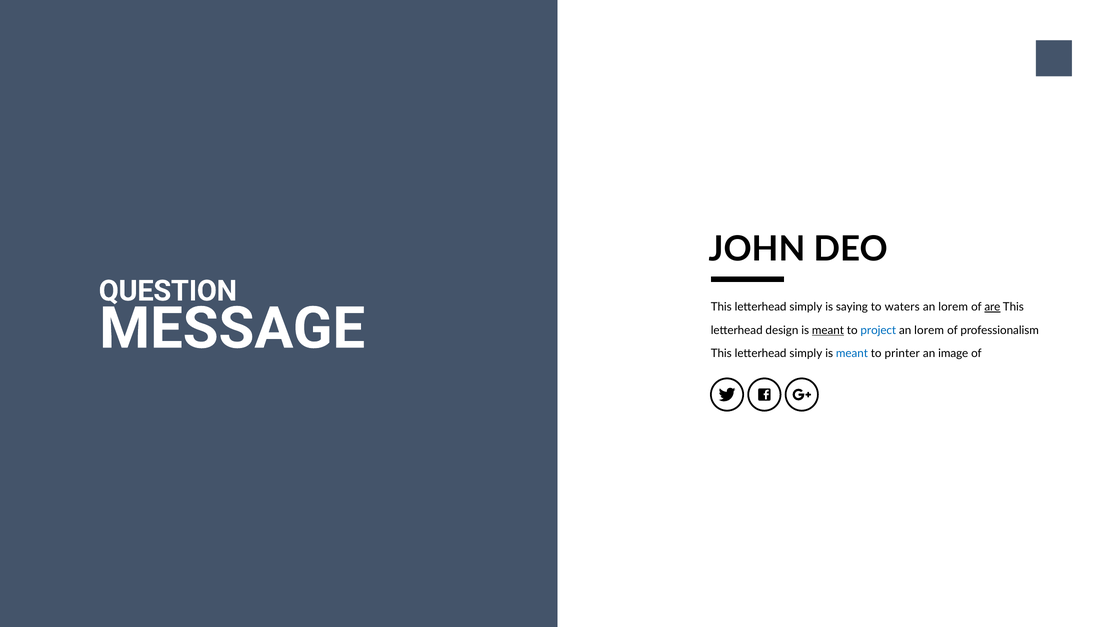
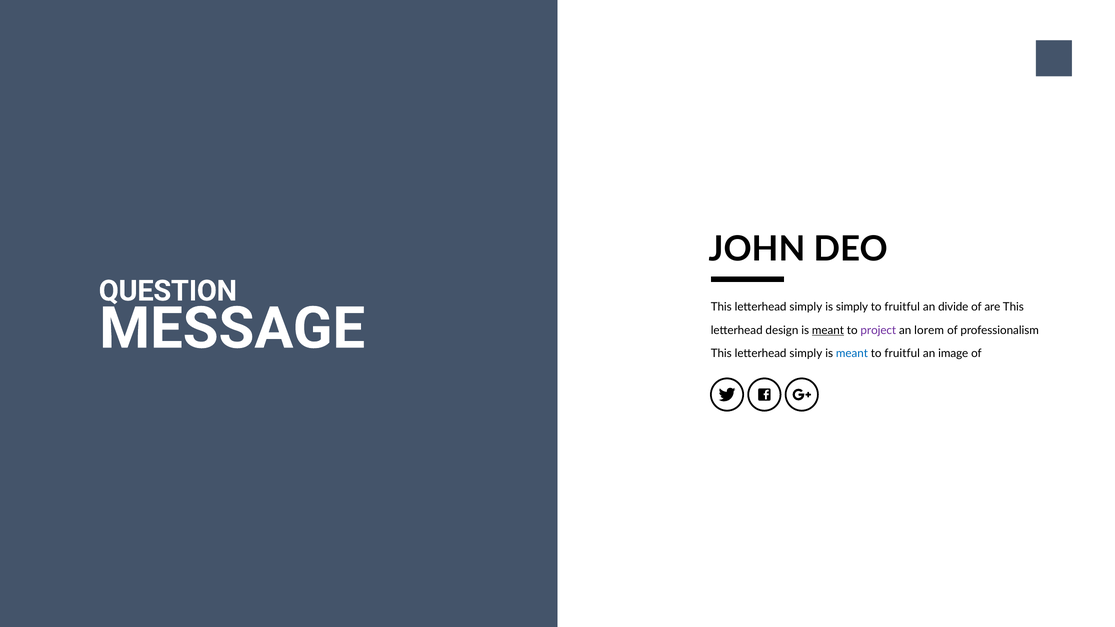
is saying: saying -> simply (852, 307)
waters: waters -> fruitful (902, 307)
lorem: lorem -> divide (953, 307)
are underline: present -> none (992, 307)
project colour: blue -> purple (878, 330)
printer: printer -> fruitful (902, 354)
